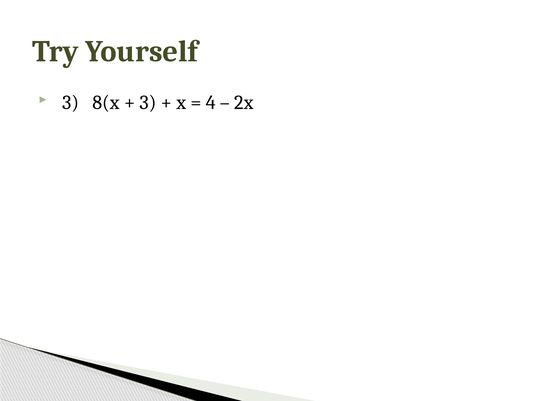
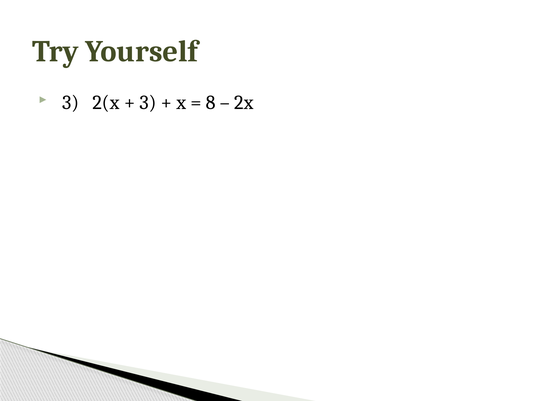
8(x: 8(x -> 2(x (106, 103)
4: 4 -> 8 (211, 103)
